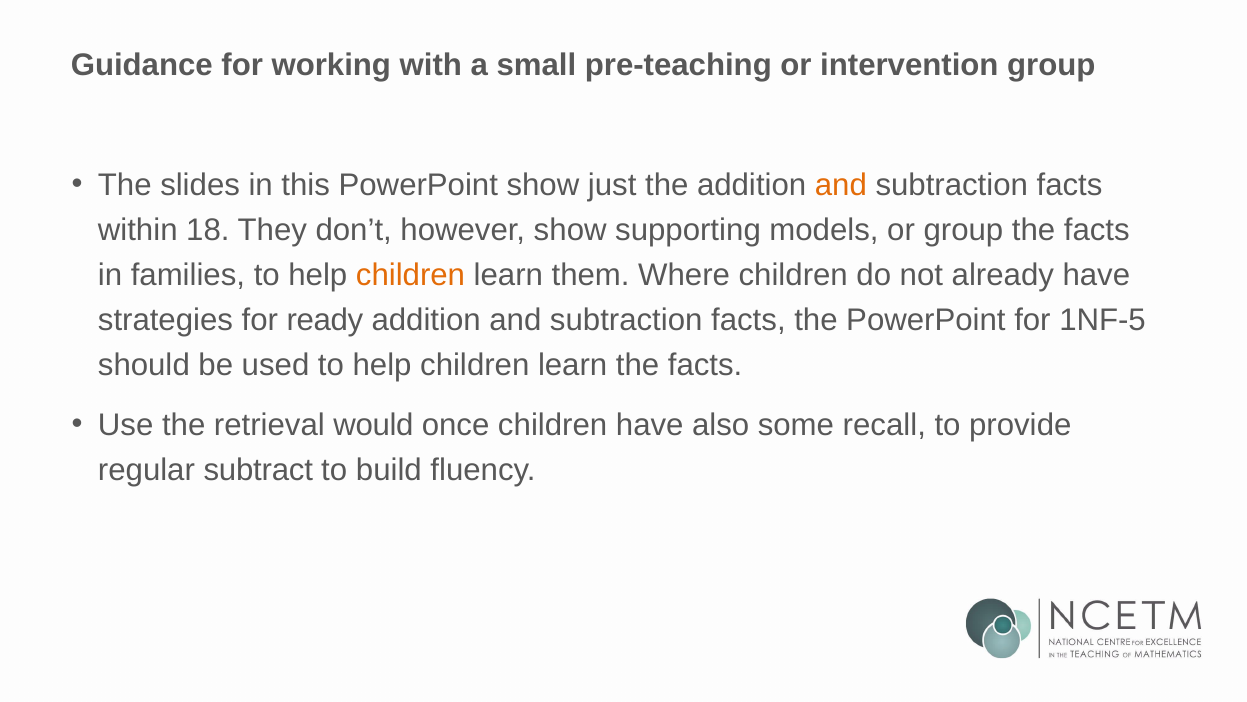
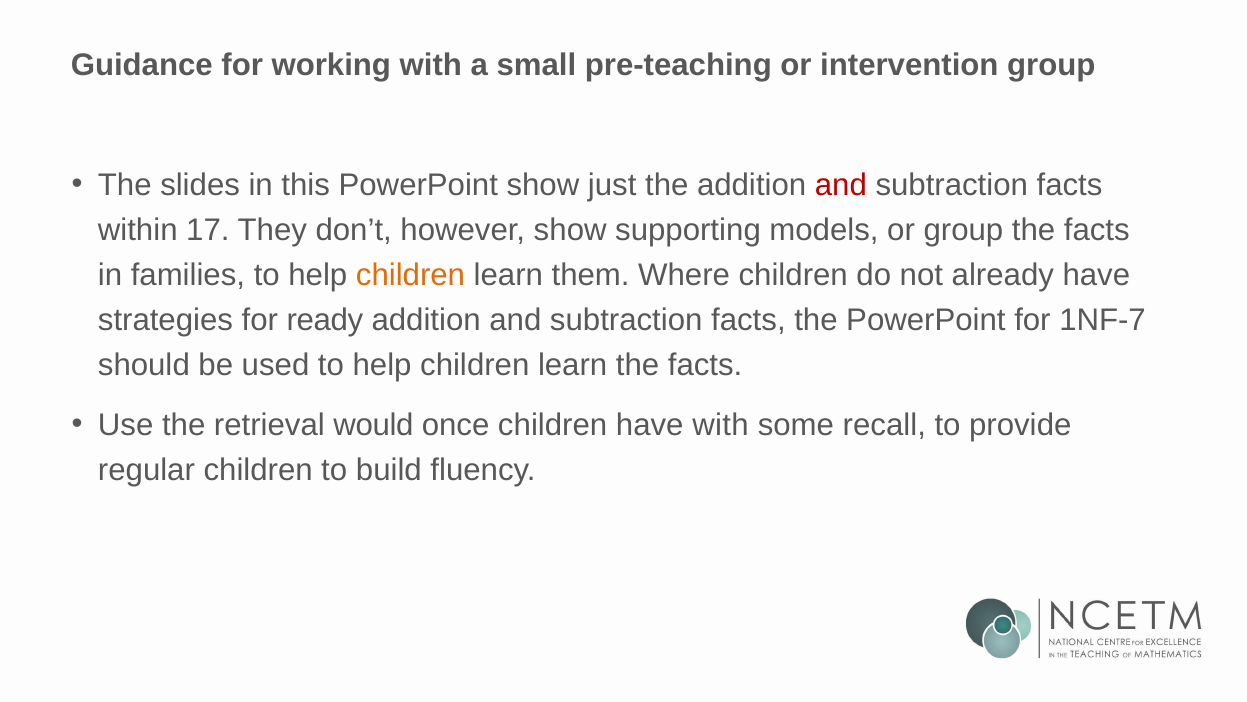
and colour: orange -> red (841, 185)
18: 18 -> 17 (208, 230)
1NF-5: 1NF-5 -> 1NF-7 (1103, 320)
have also: also -> with (721, 425)
regular subtract: subtract -> children (258, 470)
